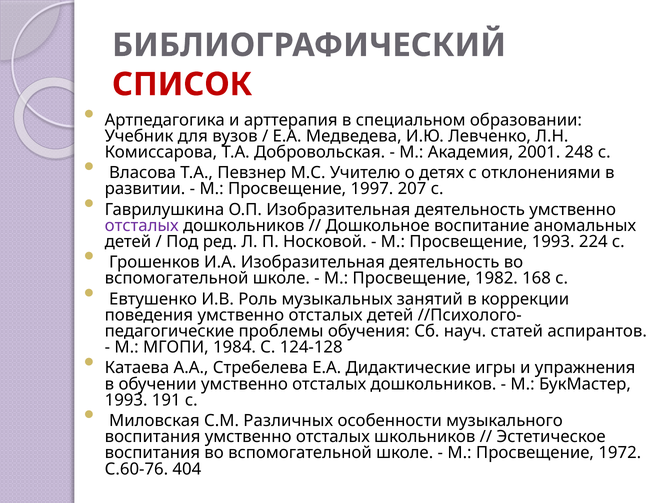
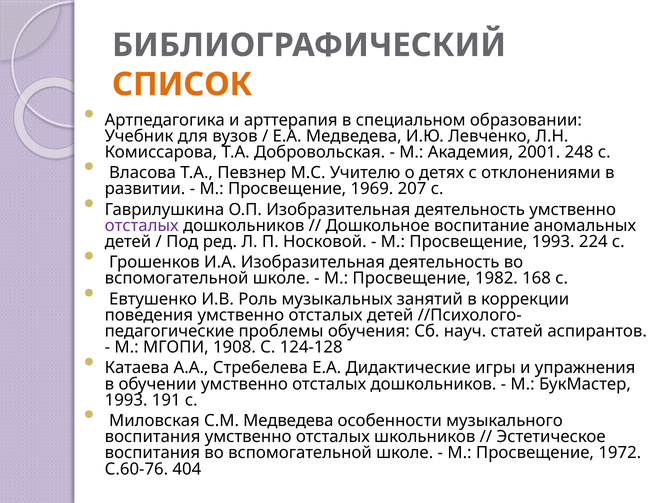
СПИСОК colour: red -> orange (182, 84)
1997: 1997 -> 1969 (372, 189)
1984: 1984 -> 1908 (234, 347)
С.М Различных: Различных -> Медведева (288, 421)
